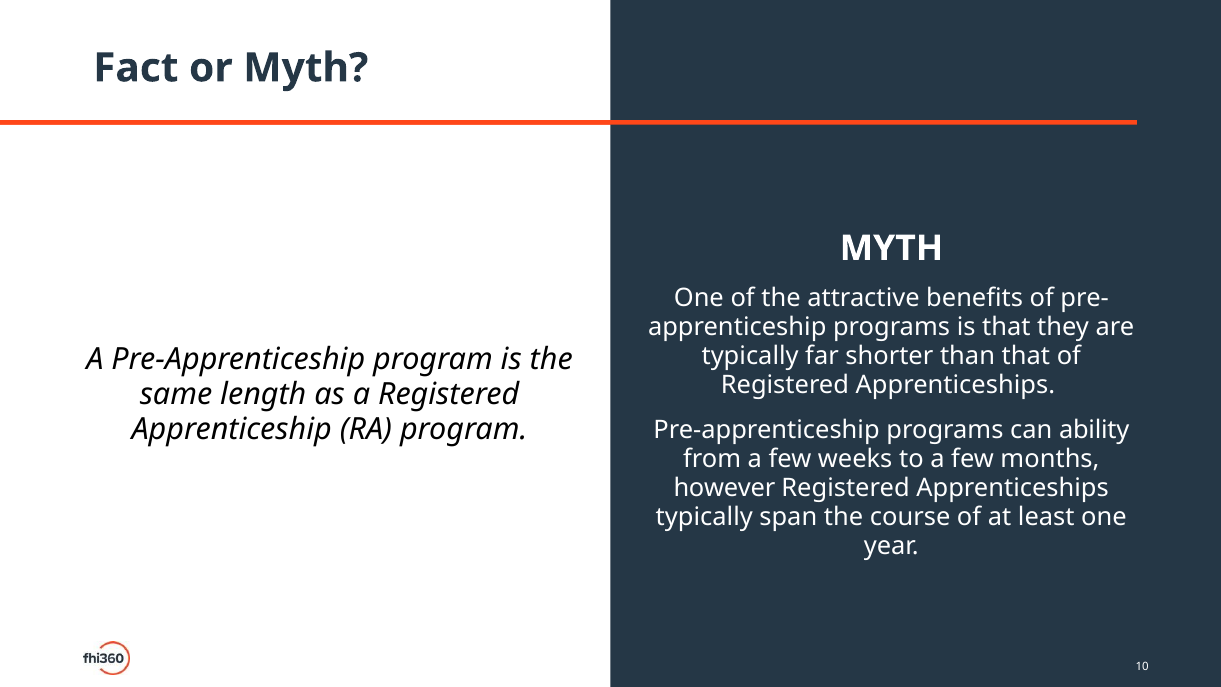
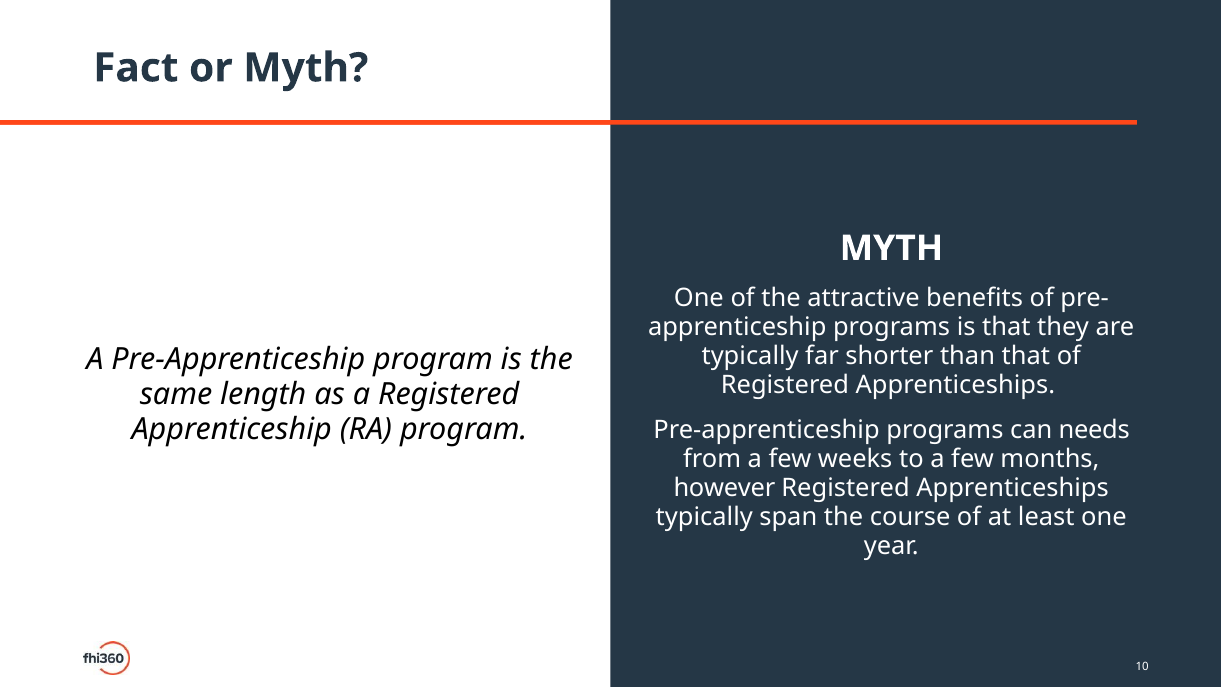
ability: ability -> needs (1094, 430)
